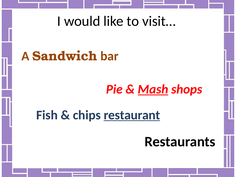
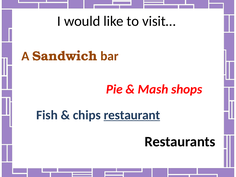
Mash underline: present -> none (153, 89)
